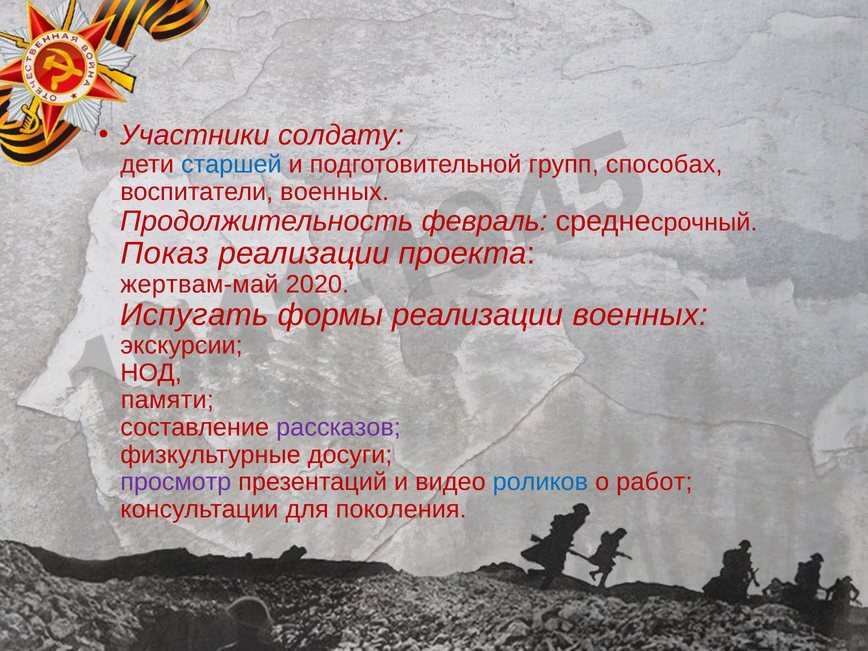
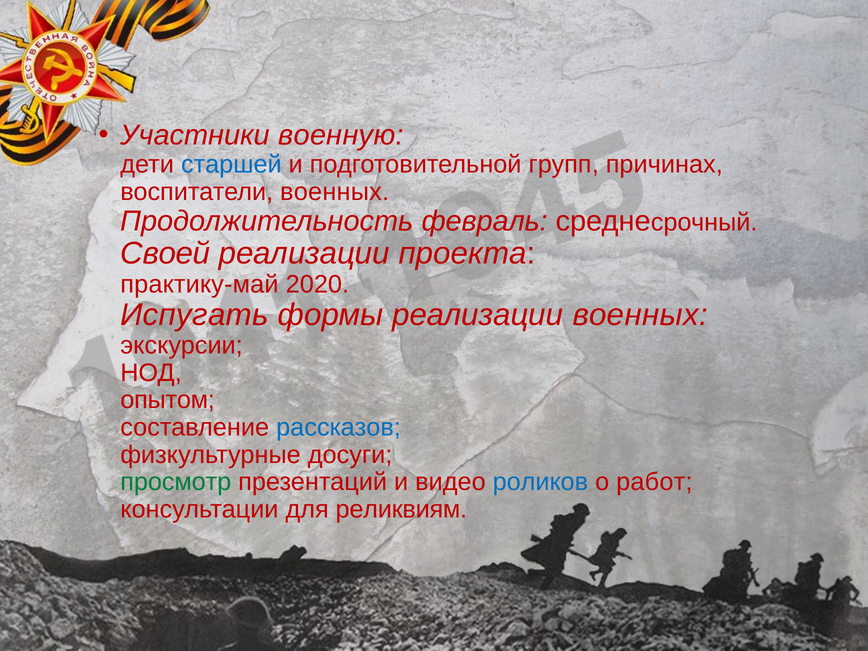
солдату: солдату -> военную (341, 135)
способах: способах -> причинах (664, 165)
Показ: Показ -> Своей (165, 254)
жертвам-май: жертвам-май -> практику-май (199, 284)
памяти: памяти -> опытом (168, 400)
рассказов colour: purple -> blue (338, 427)
просмотр colour: purple -> green (176, 482)
поколения: поколения -> реликвиям (401, 509)
